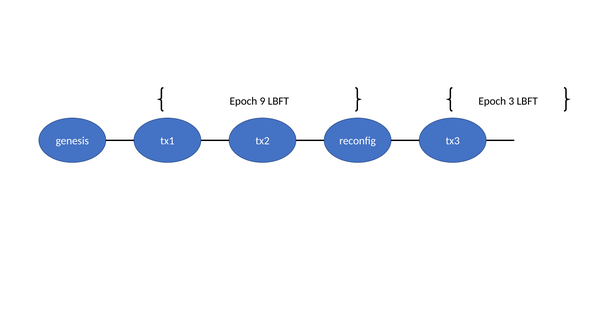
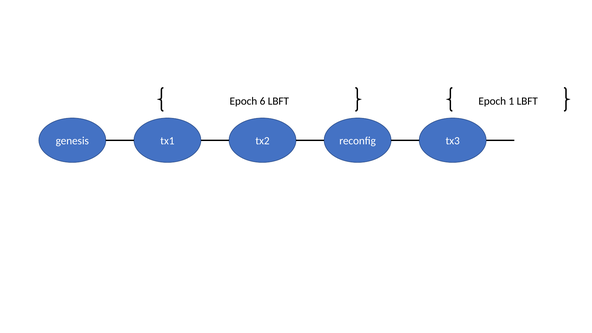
9: 9 -> 6 (263, 101)
3: 3 -> 1 (511, 101)
